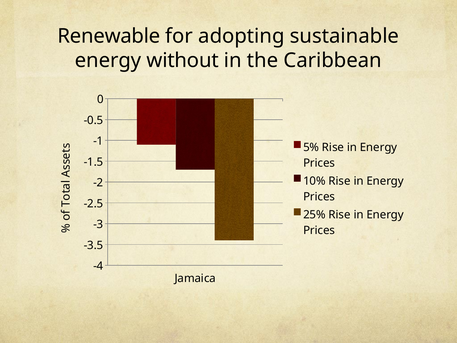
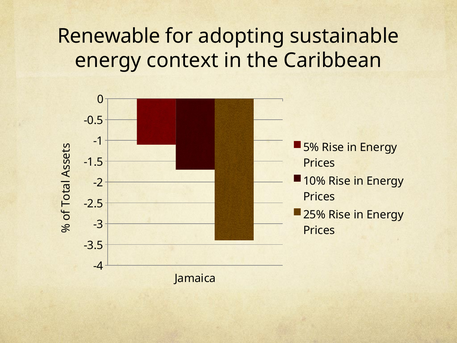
without: without -> context (183, 60)
